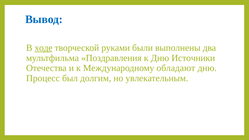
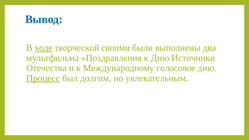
руками: руками -> своими (116, 48)
обладают: обладают -> голосовое (176, 68)
Процесс underline: none -> present (43, 78)
